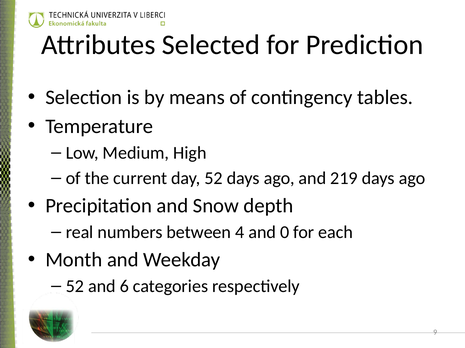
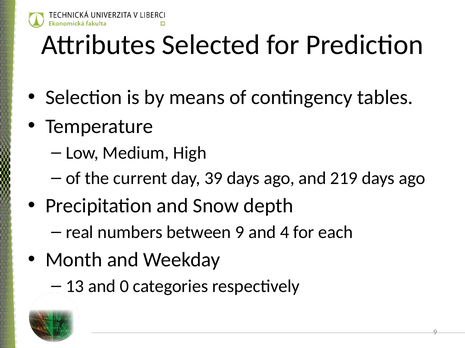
day 52: 52 -> 39 (214, 178)
between 4: 4 -> 9 (240, 233)
0: 0 -> 4 (285, 233)
52: 52 -> 13 (75, 287)
6: 6 -> 0 (124, 287)
